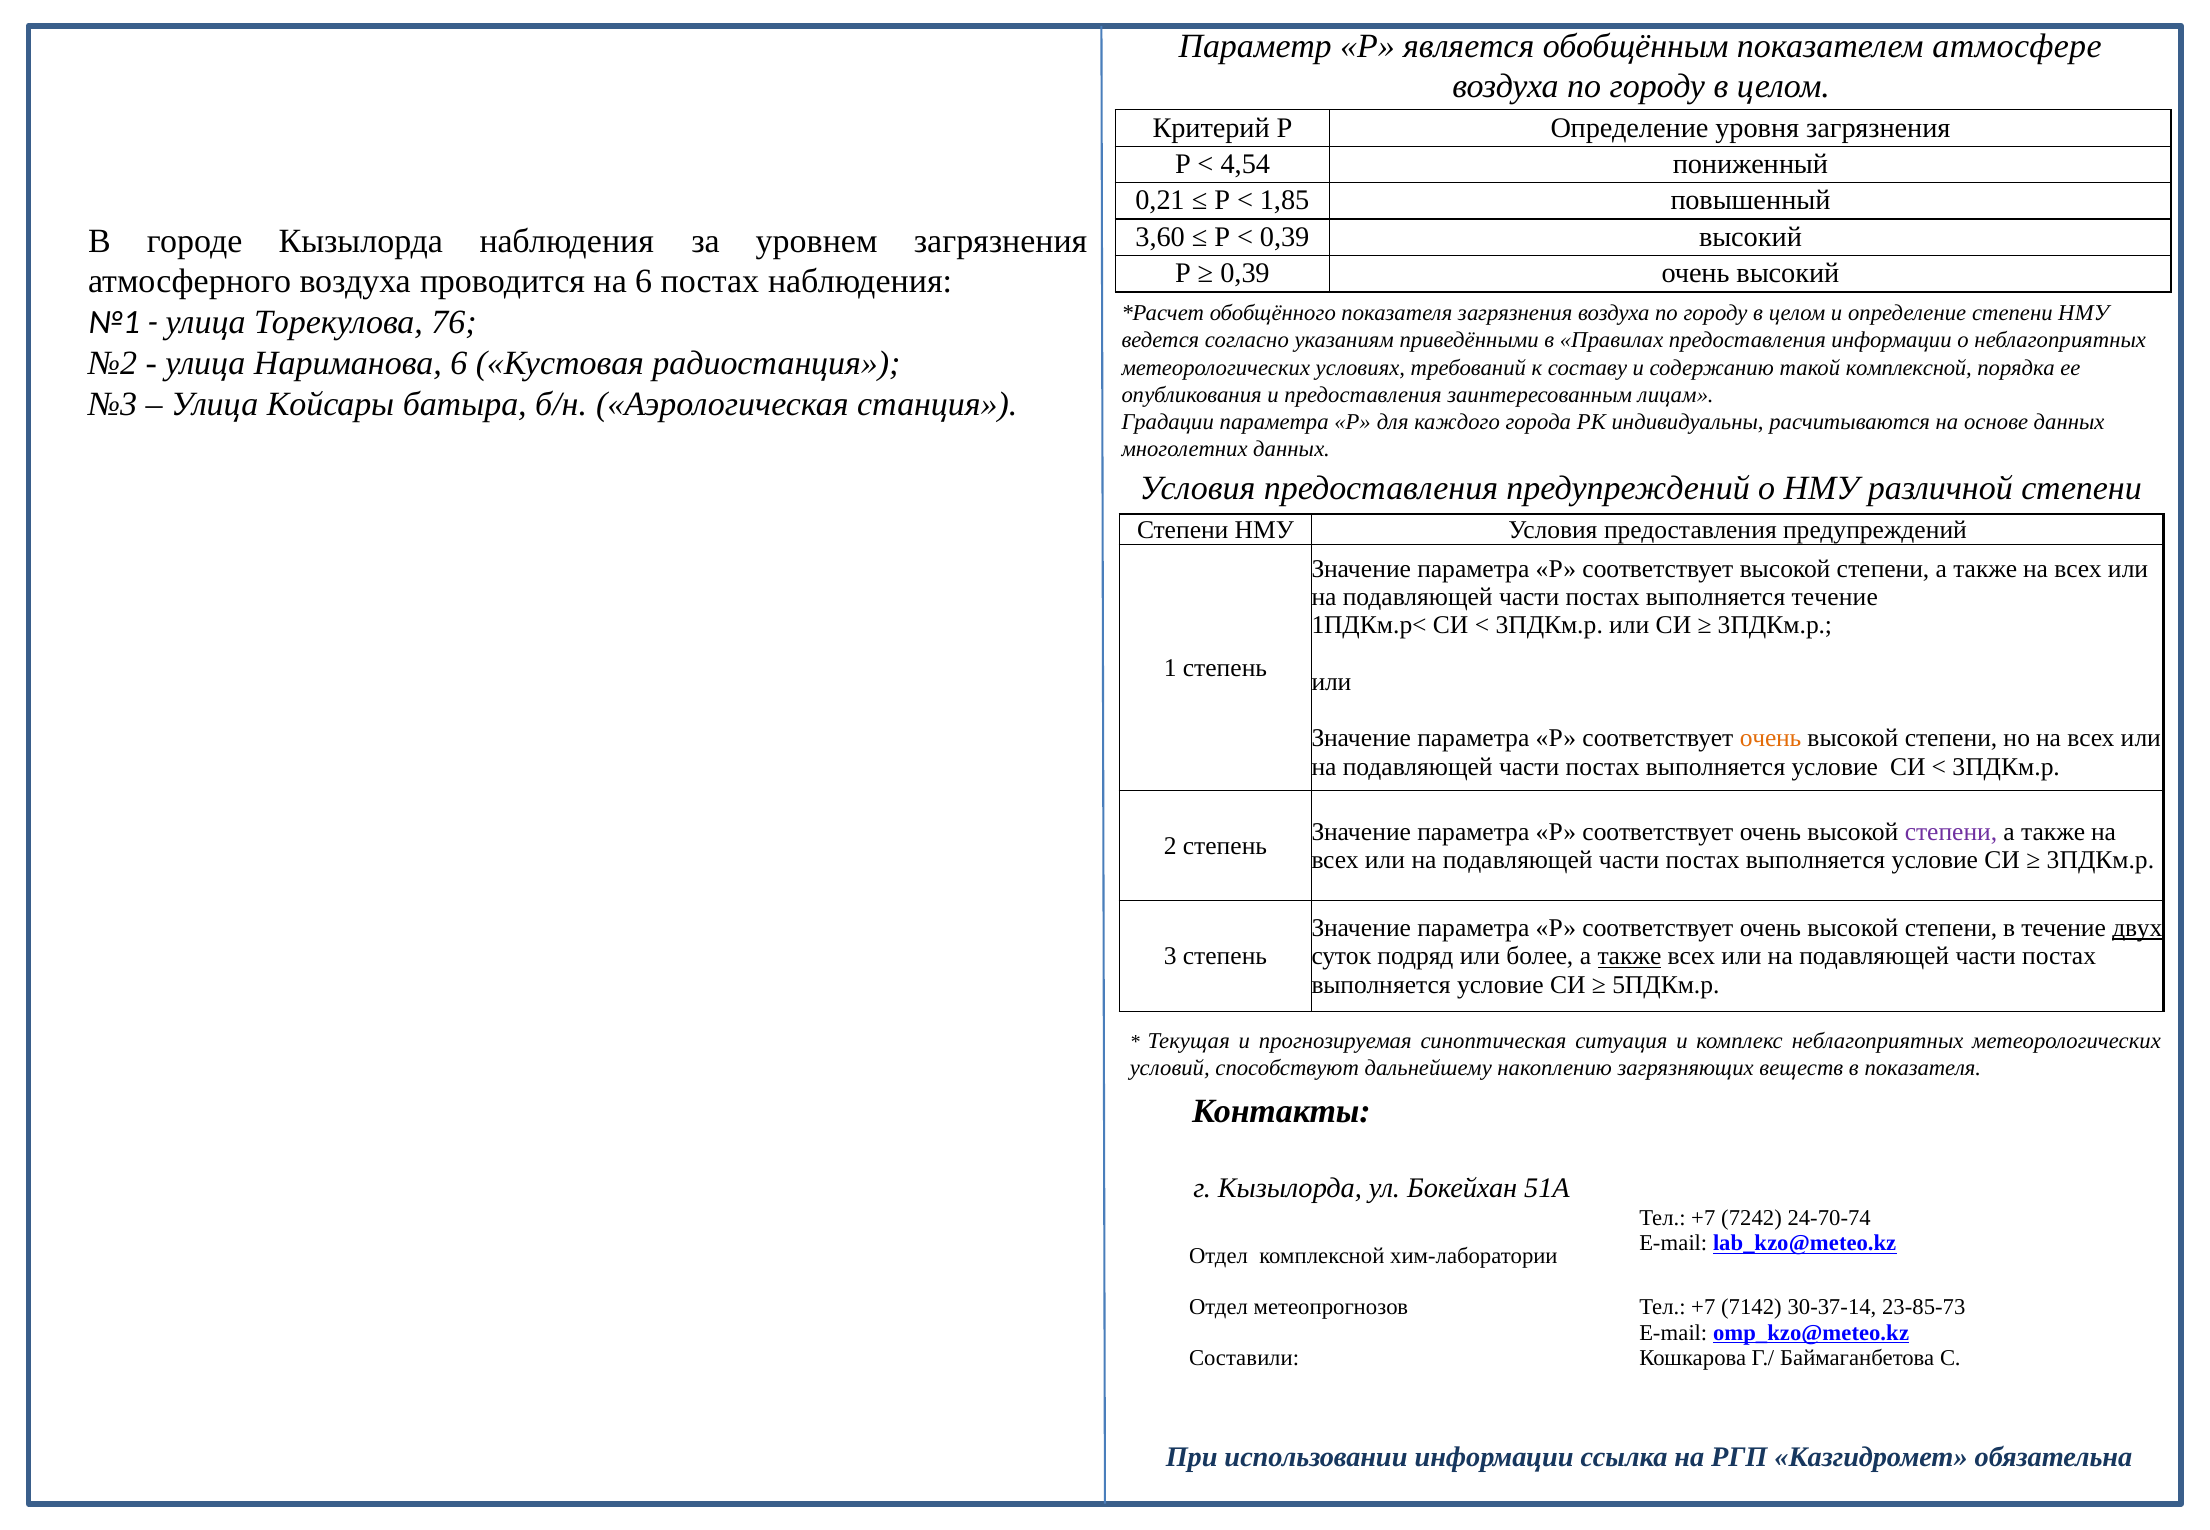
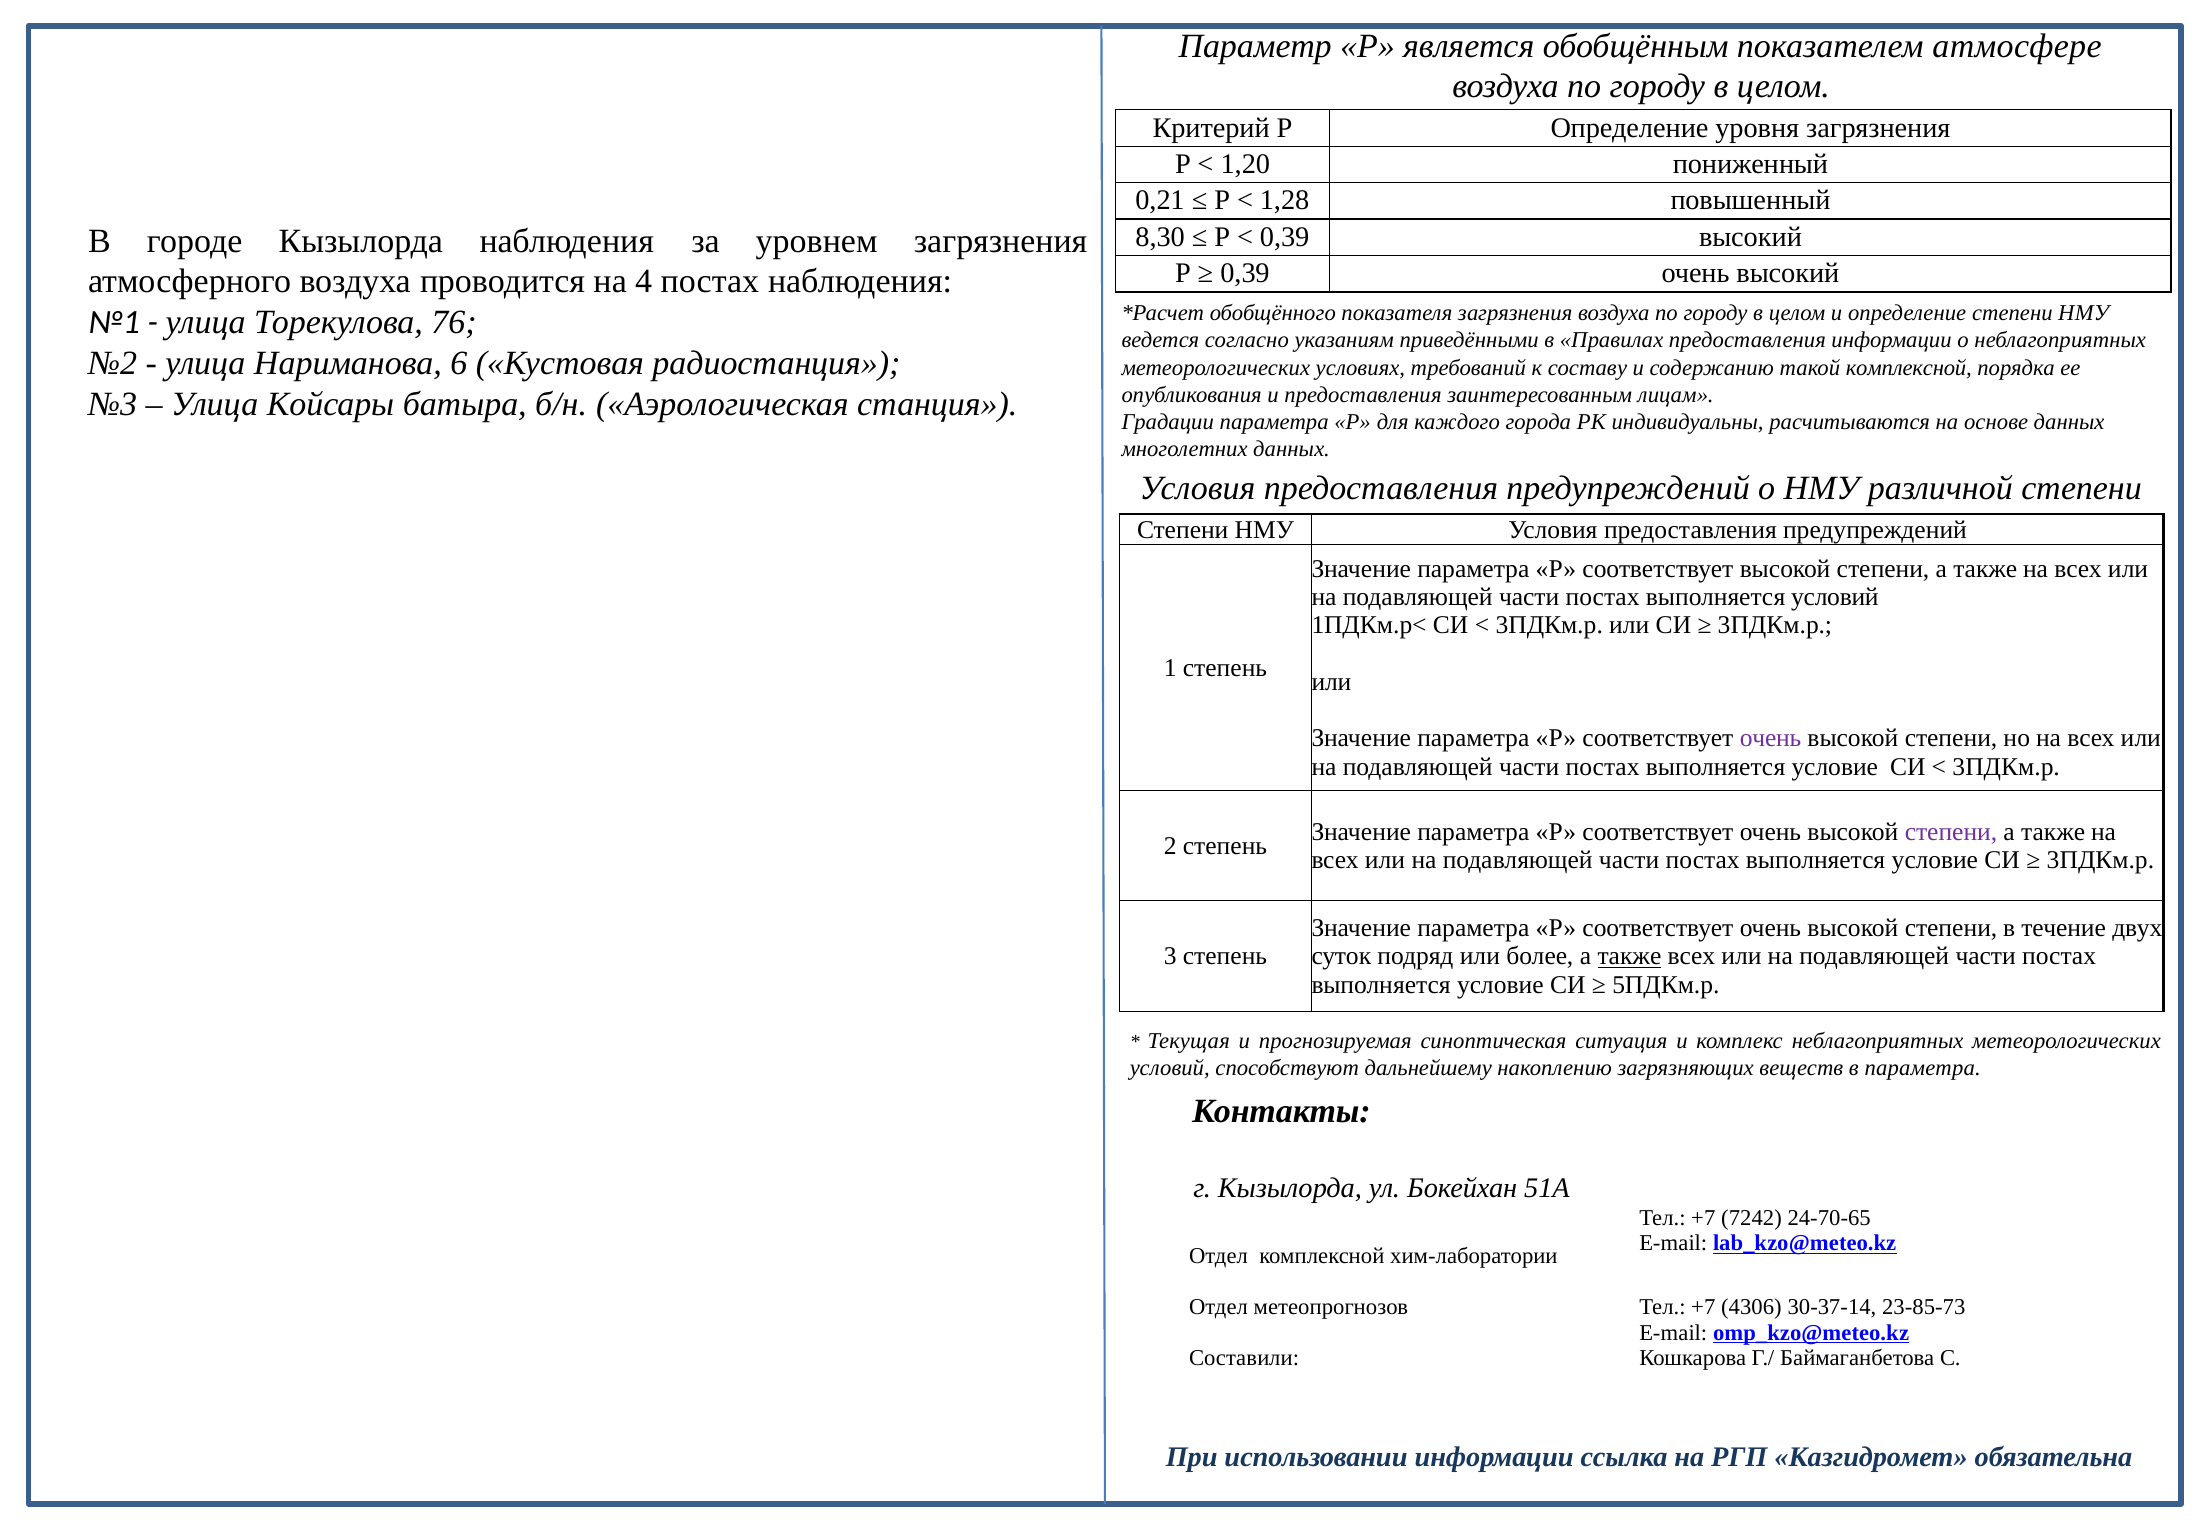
4,54: 4,54 -> 1,20 (1245, 164)
1,85: 1,85 -> 1,28 (1285, 201)
3,60: 3,60 -> 8,30 (1160, 237)
на 6: 6 -> 4 (644, 282)
выполняется течение: течение -> условий (1835, 597)
очень colour: orange -> purple (1771, 738)
двух underline: present -> none (2137, 928)
в показателя: показателя -> параметра (1923, 1068)
24-70-74: 24-70-74 -> 24-70-65 (1829, 1218)
7142: 7142 -> 4306 (1751, 1307)
